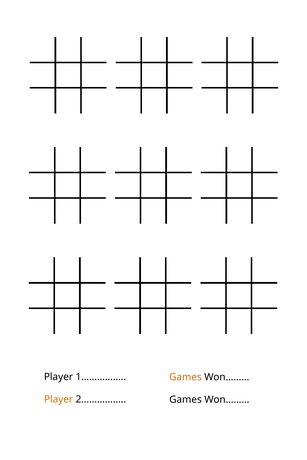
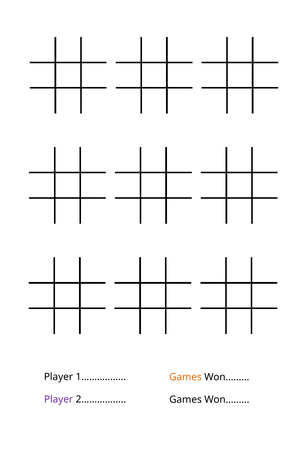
Player colour: orange -> purple (59, 400)
